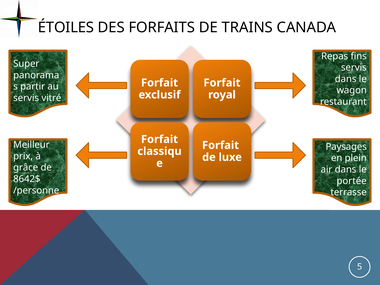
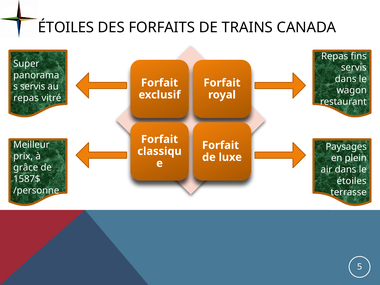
partir: partir -> servis (33, 87)
servis: servis -> repas (26, 98)
8642$: 8642$ -> 1587$ (27, 179)
portée: portée -> étoiles (352, 181)
